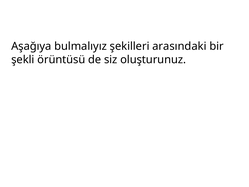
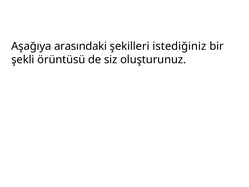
bulmalıyız: bulmalıyız -> arasındaki (81, 46)
arasındaki: arasındaki -> istediğiniz (179, 46)
